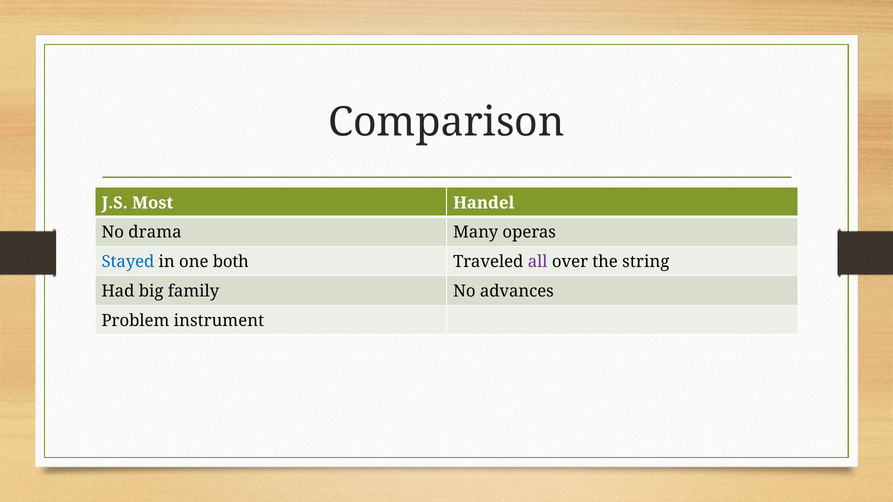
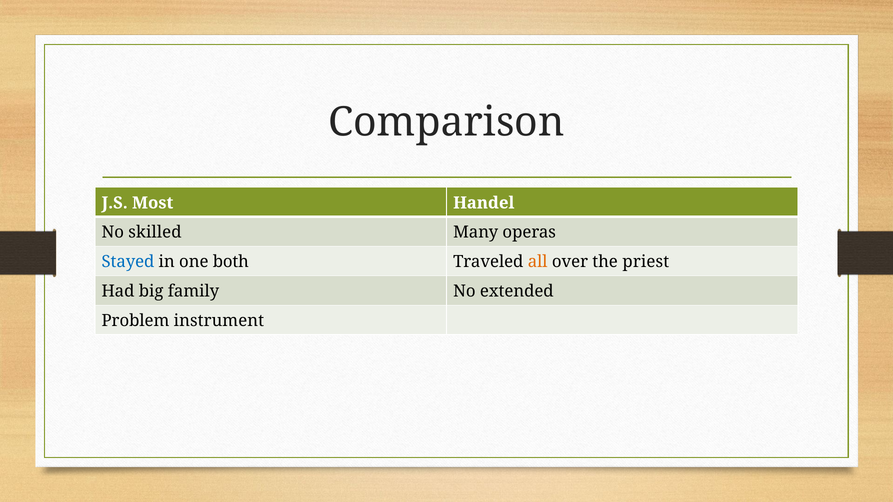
drama: drama -> skilled (155, 232)
all colour: purple -> orange (538, 262)
string: string -> priest (646, 262)
advances: advances -> extended (517, 292)
